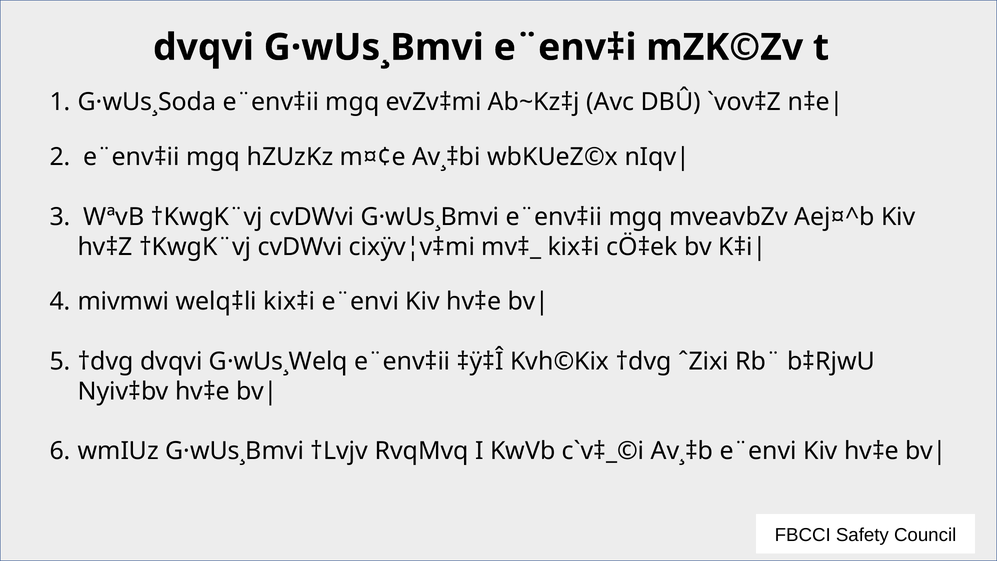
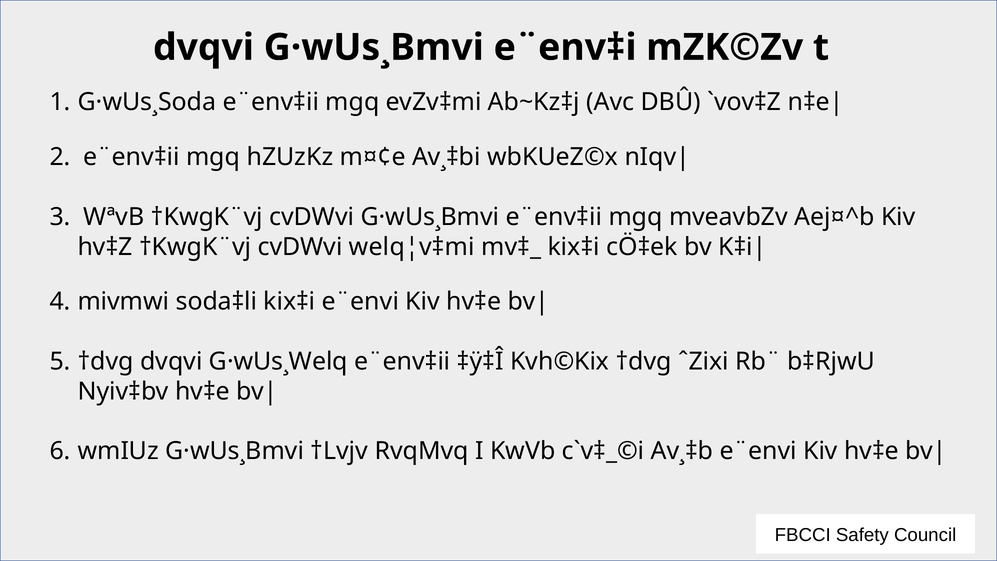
cixÿv¦v‡mi: cixÿv¦v‡mi -> welq¦v‡mi (412, 247)
welq‡li: welq‡li -> soda‡li (216, 302)
